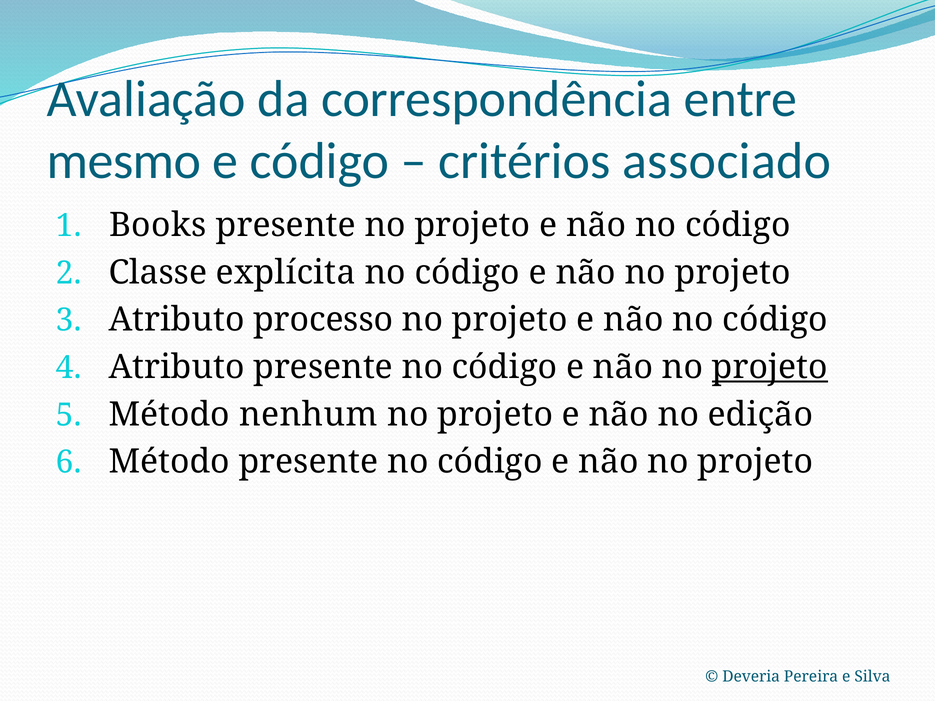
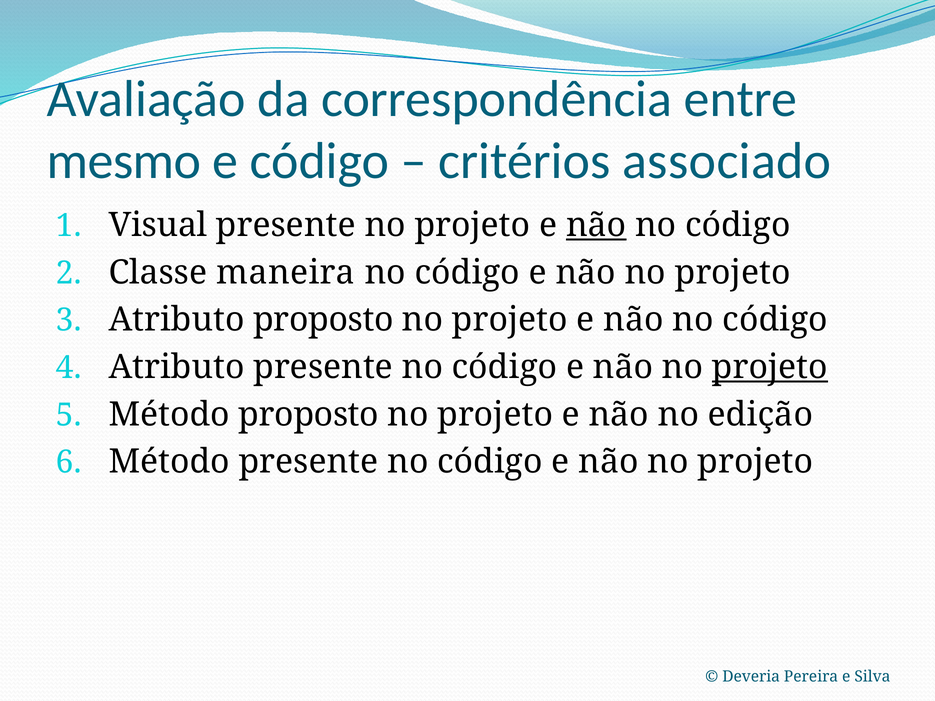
Books: Books -> Visual (158, 225)
não underline: none -> present (596, 225)
explícita: explícita -> maneira (286, 273)
Atributo processo: processo -> proposto (323, 320)
Método nenhum: nenhum -> proposto (309, 415)
